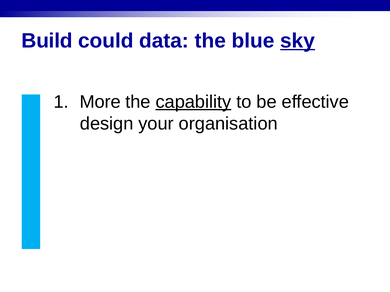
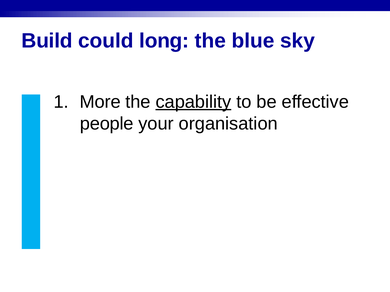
data: data -> long (164, 41)
sky underline: present -> none (298, 41)
design: design -> people (107, 124)
